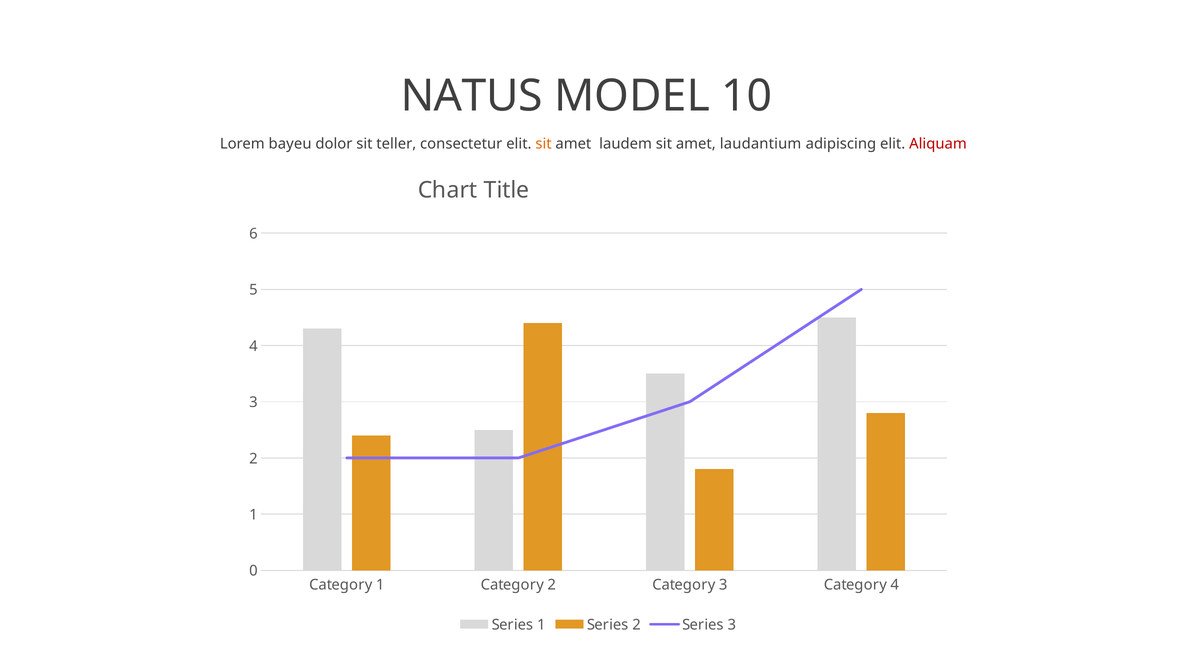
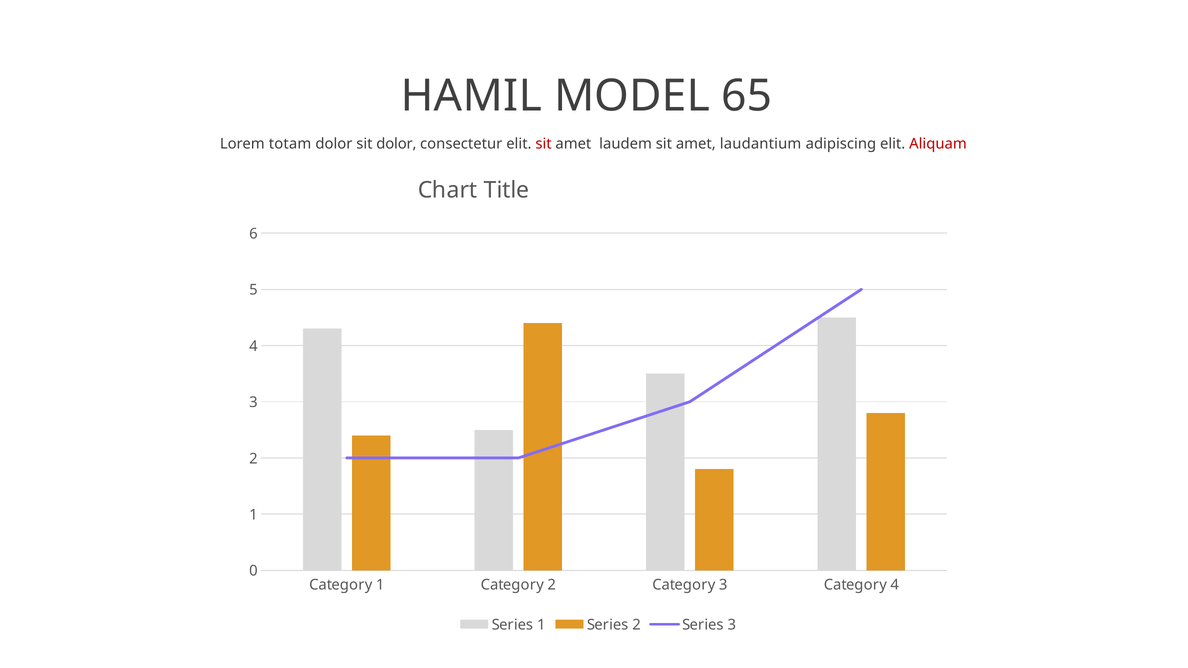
NATUS: NATUS -> HAMIL (471, 96)
10: 10 -> 65 (747, 96)
bayeu: bayeu -> totam (290, 144)
sit teller: teller -> dolor (396, 144)
sit colour: orange -> red (544, 144)
